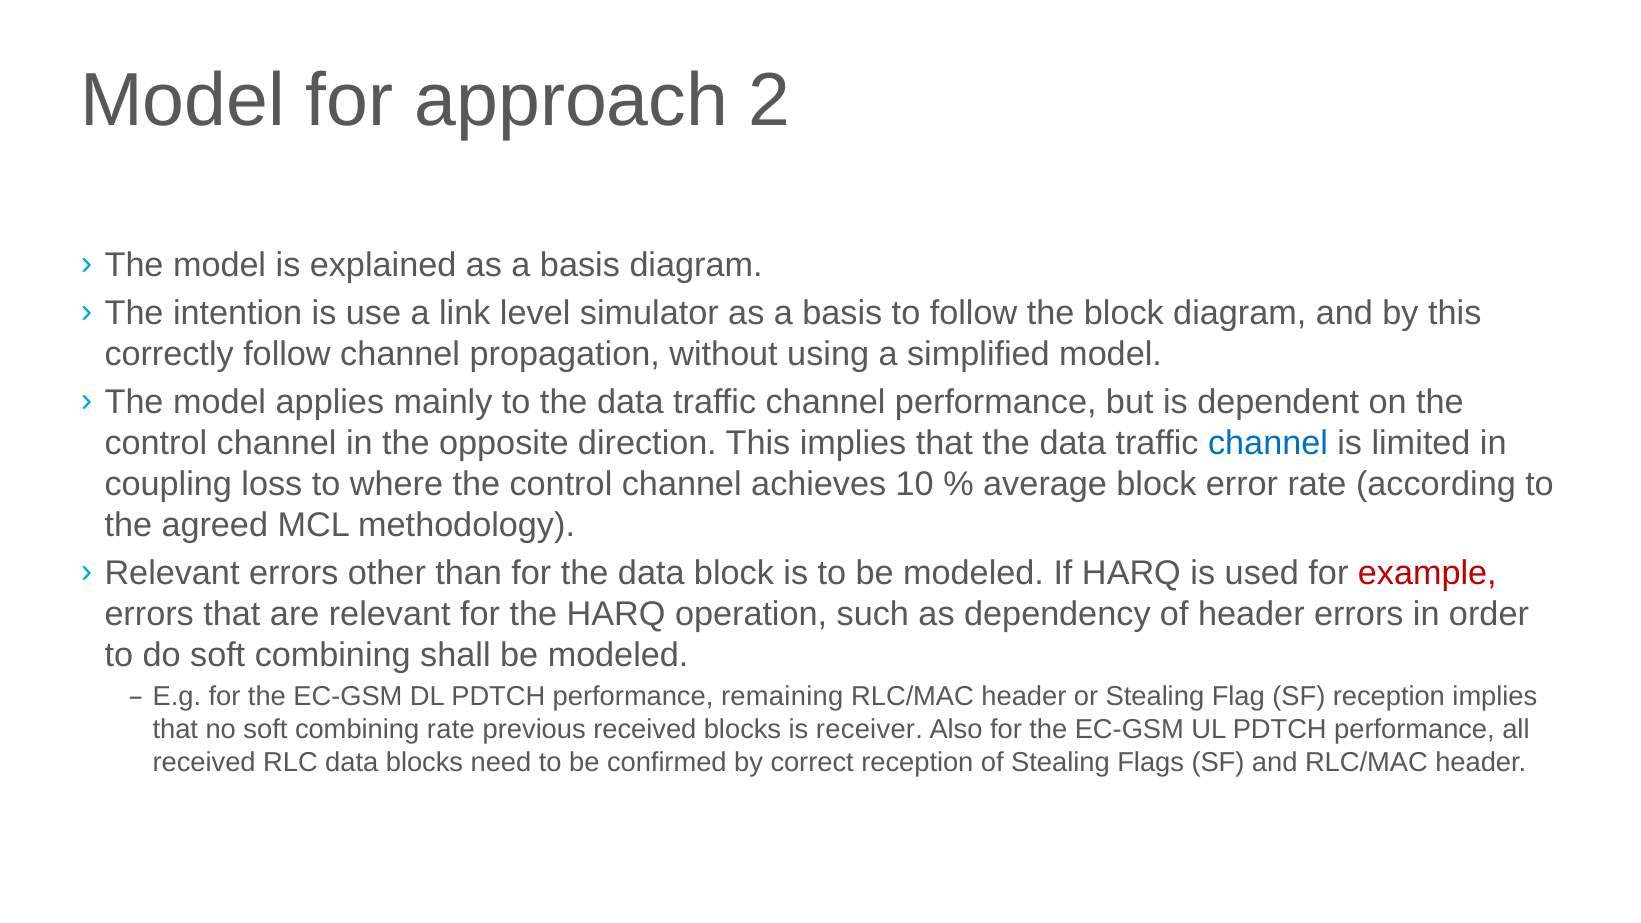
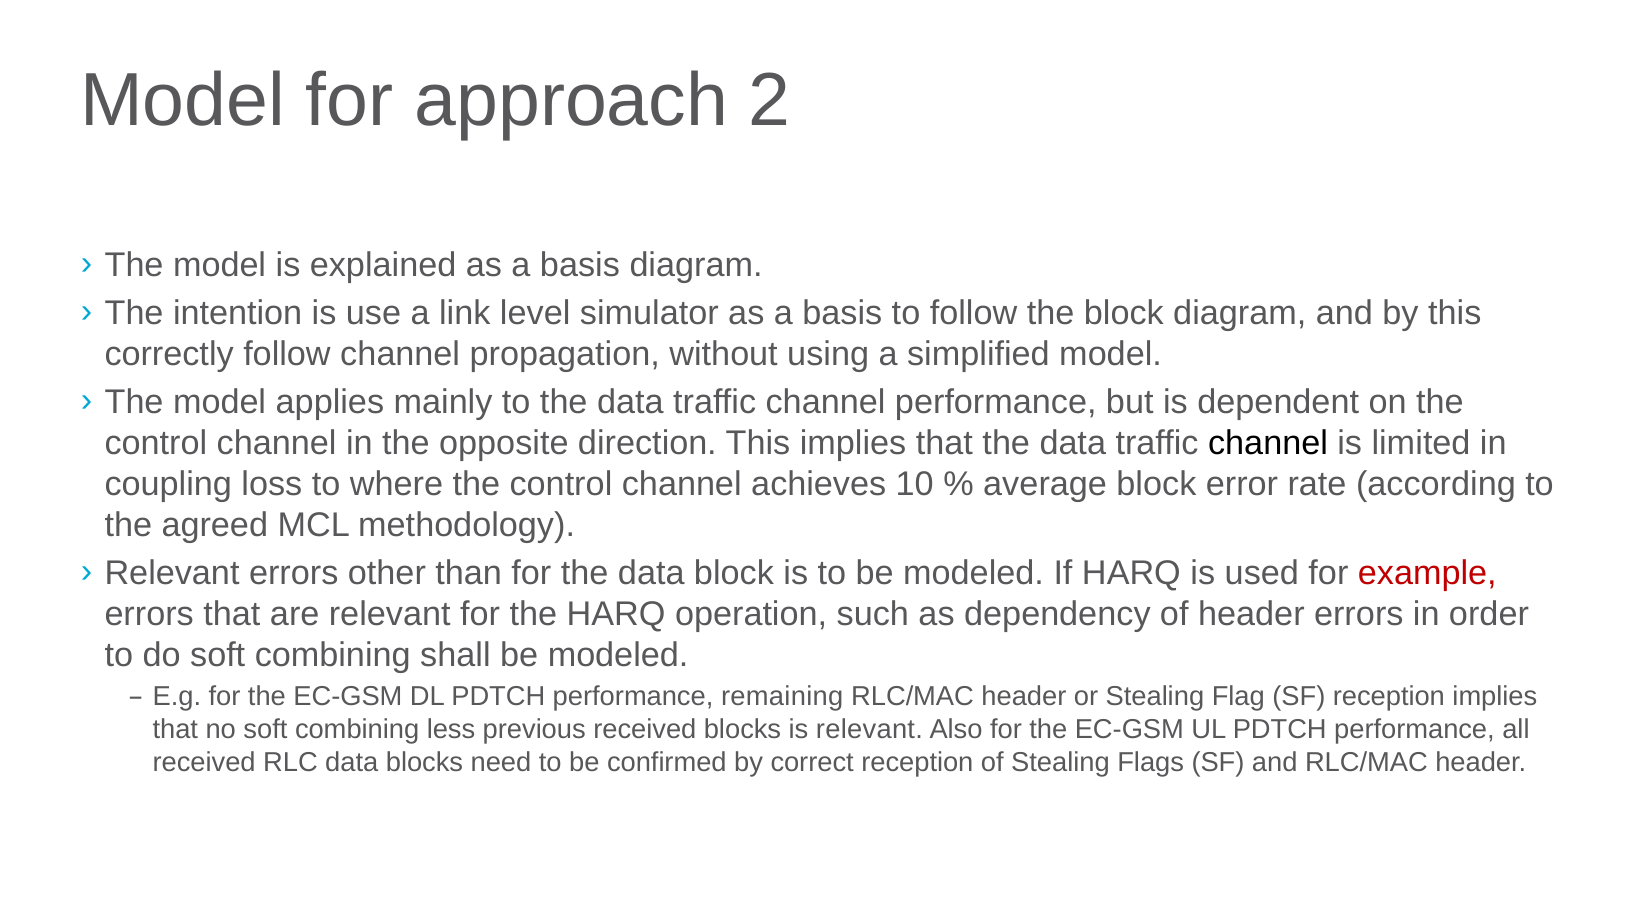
channel colour: blue -> black (1268, 443)
combining rate: rate -> less (451, 730)
is receiver: receiver -> relevant (869, 730)
